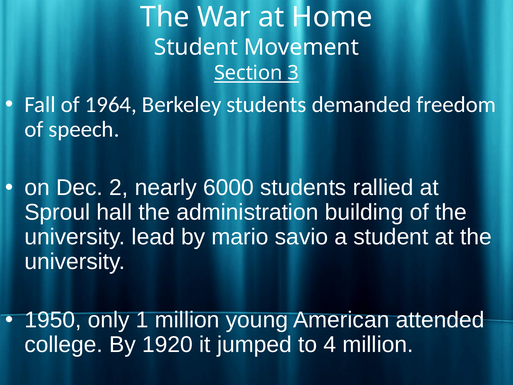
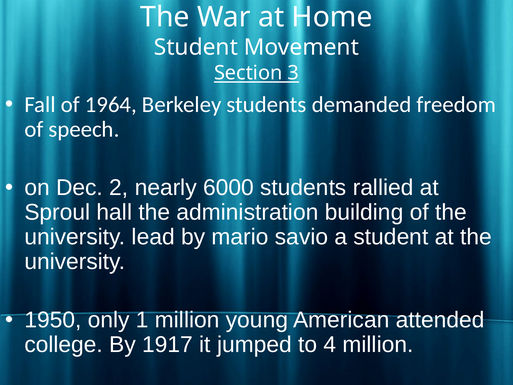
1920: 1920 -> 1917 (168, 345)
